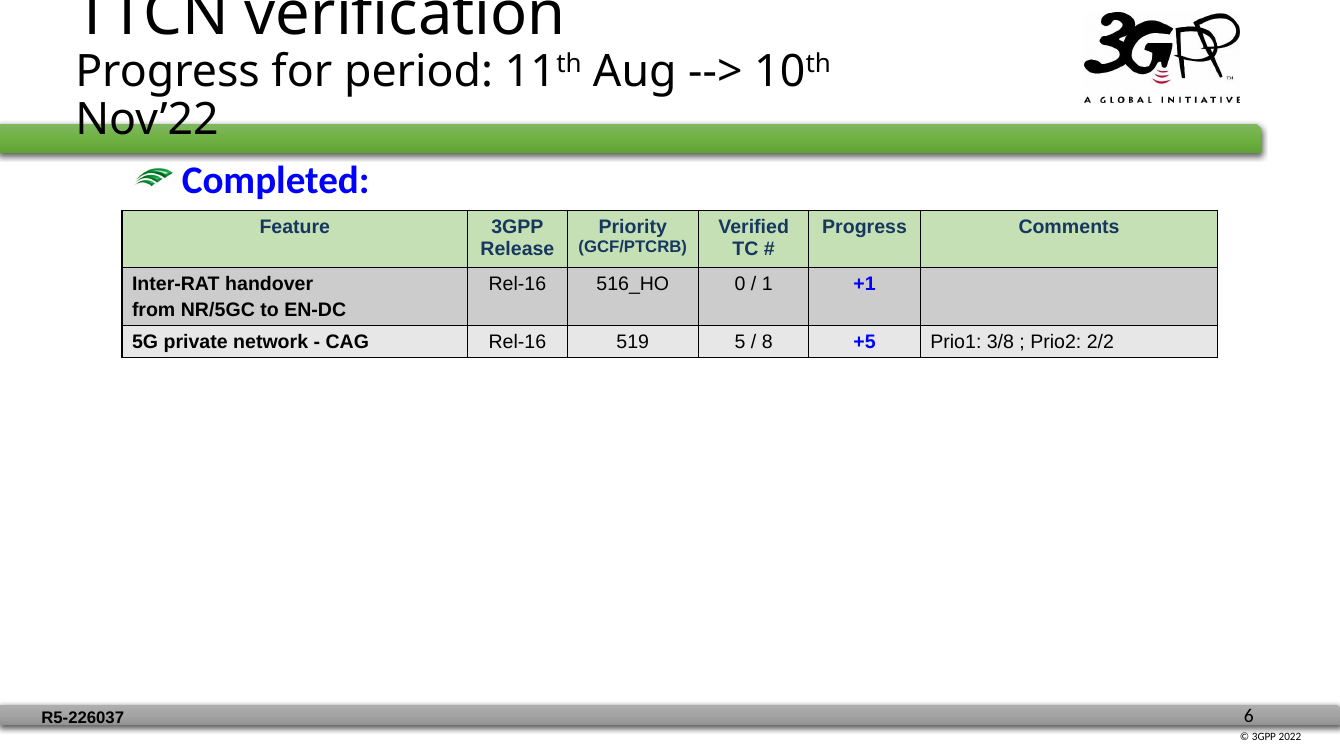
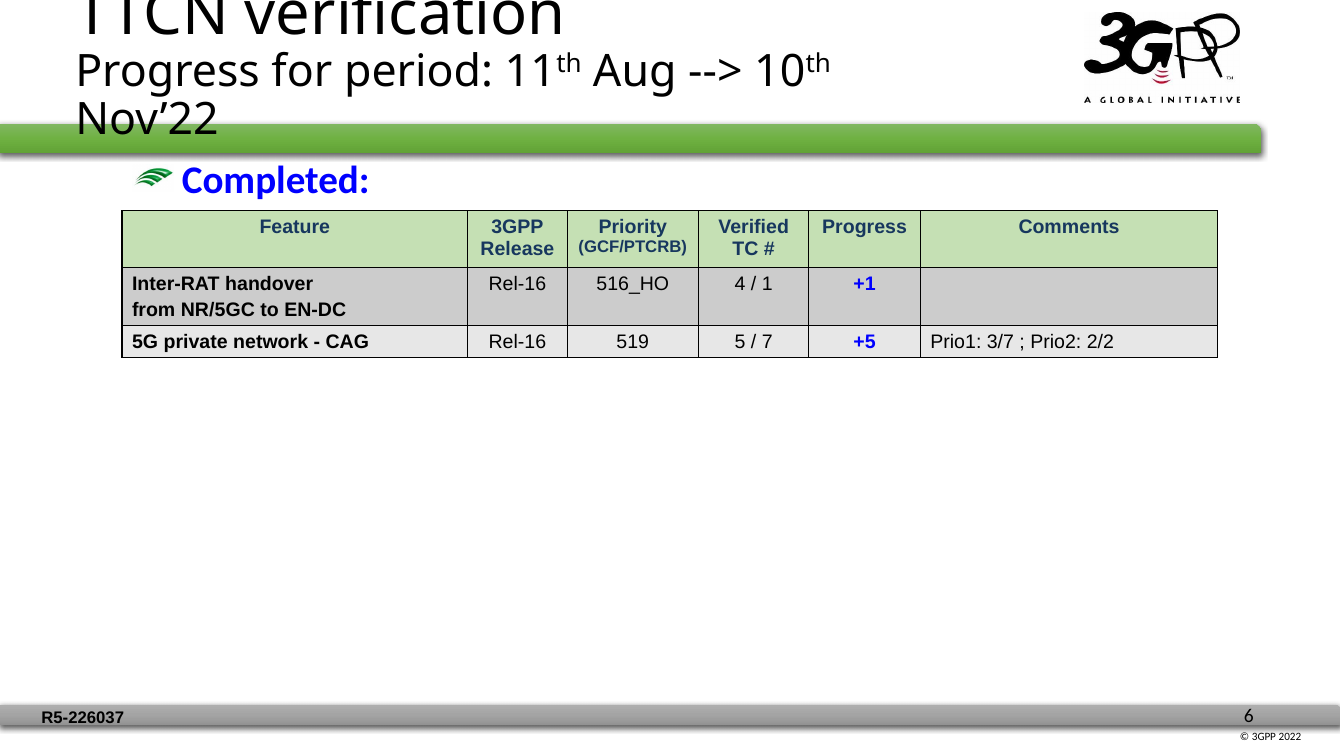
0: 0 -> 4 (740, 284)
8: 8 -> 7 (767, 342)
3/8: 3/8 -> 3/7 (1000, 342)
